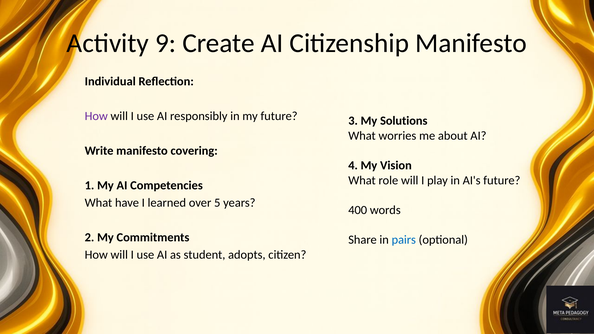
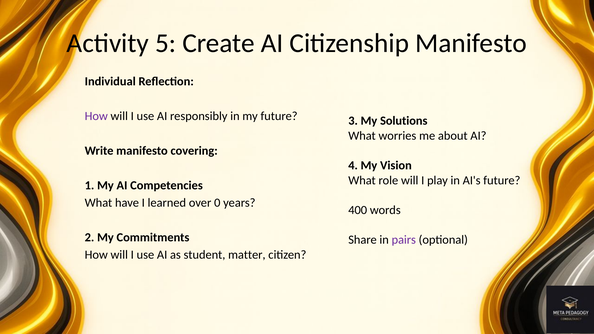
9: 9 -> 5 (166, 43)
5: 5 -> 0 (217, 203)
pairs colour: blue -> purple (404, 240)
adopts: adopts -> matter (247, 255)
